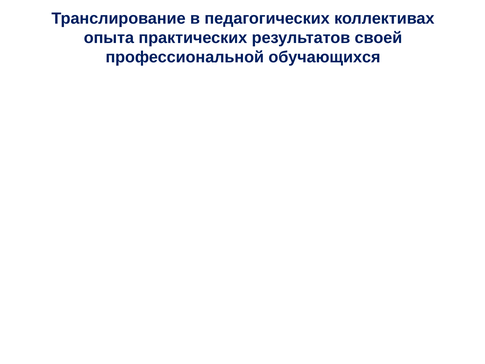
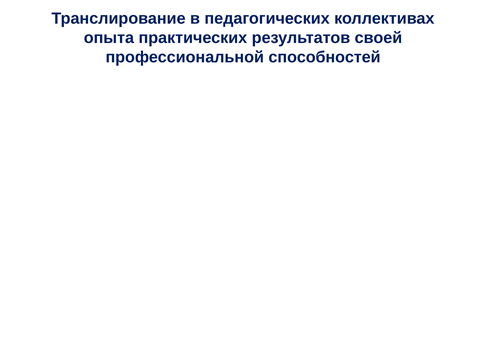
обучающихся: обучающихся -> способностей (325, 57)
